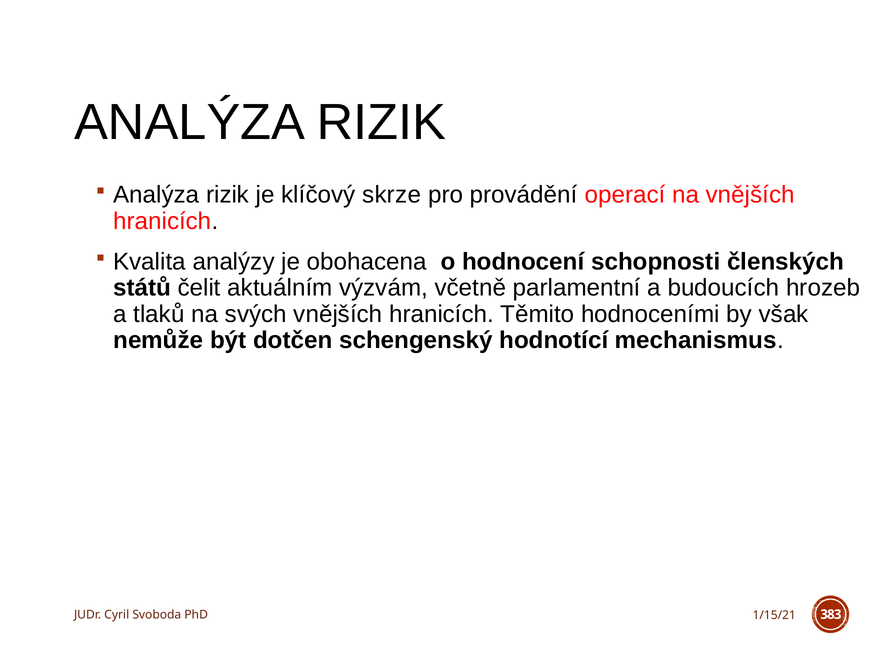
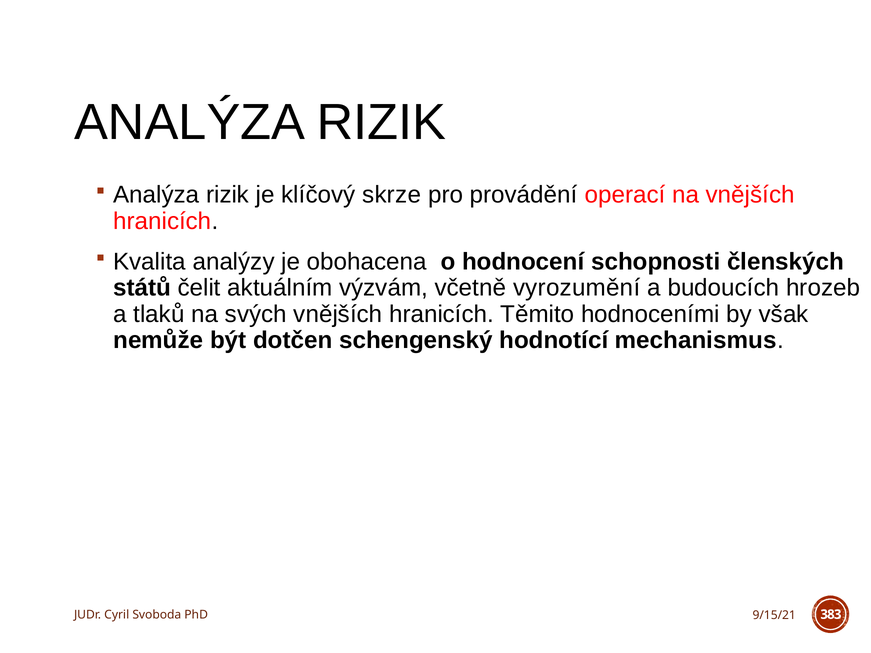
parlamentní: parlamentní -> vyrozumění (577, 288)
1/15/21: 1/15/21 -> 9/15/21 (774, 616)
